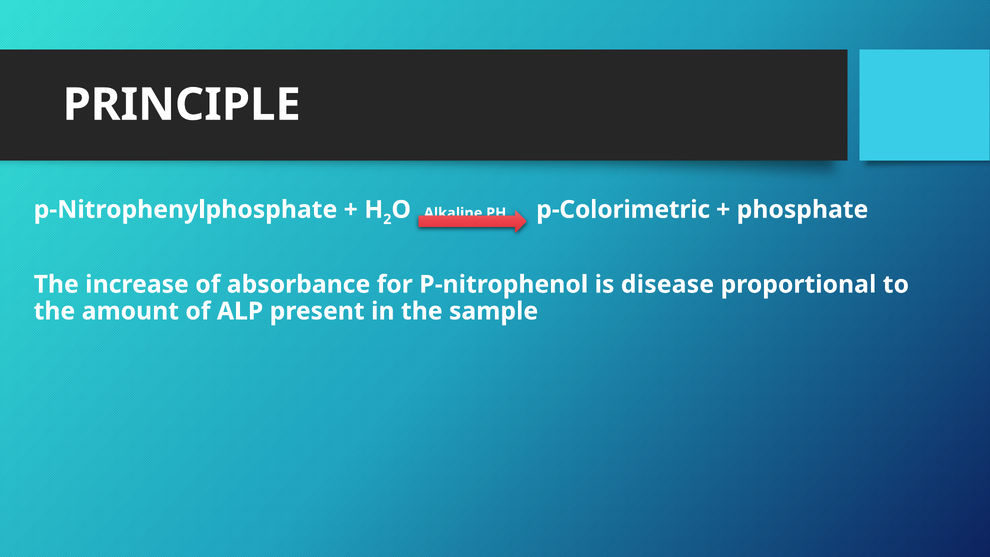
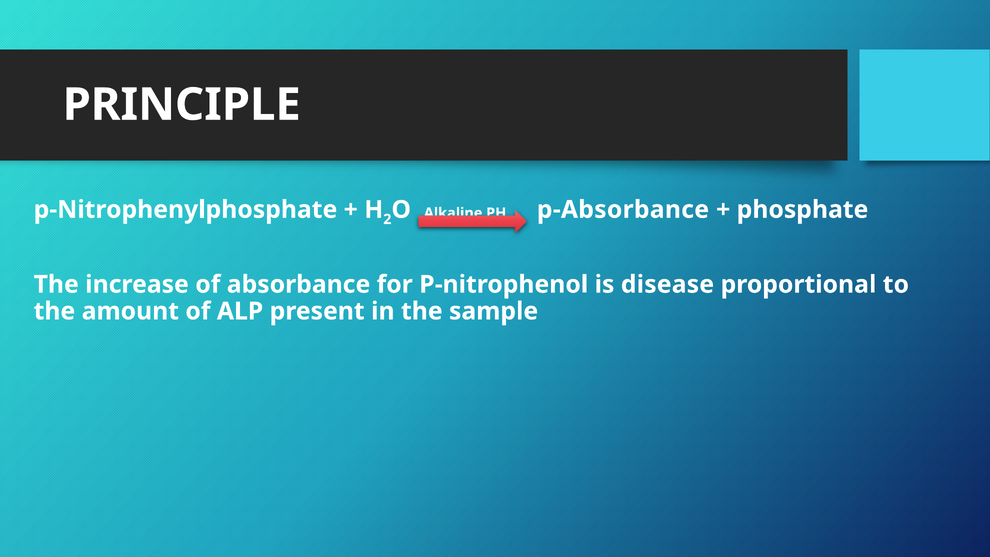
p-Colorimetric: p-Colorimetric -> p-Absorbance (623, 210)
